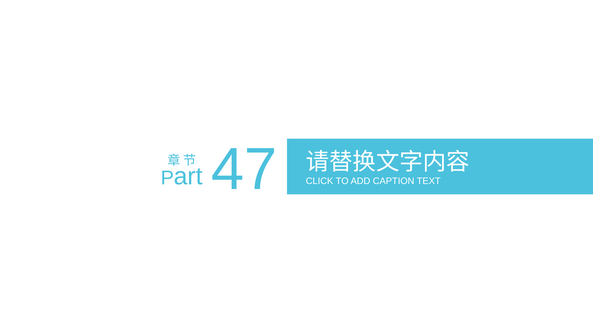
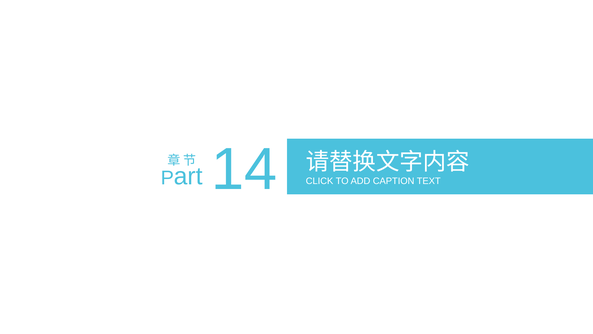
47: 47 -> 14 (244, 169)
